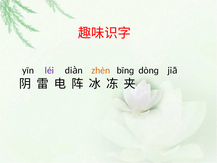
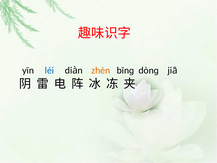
léi colour: purple -> blue (49, 70)
